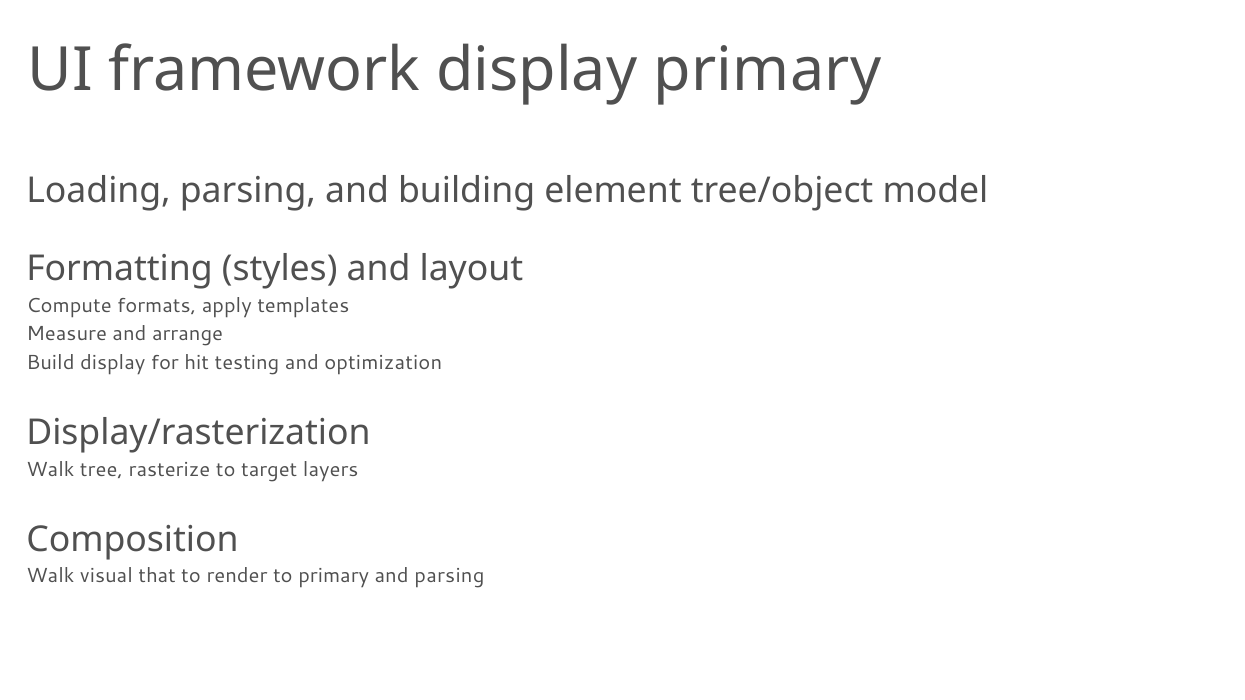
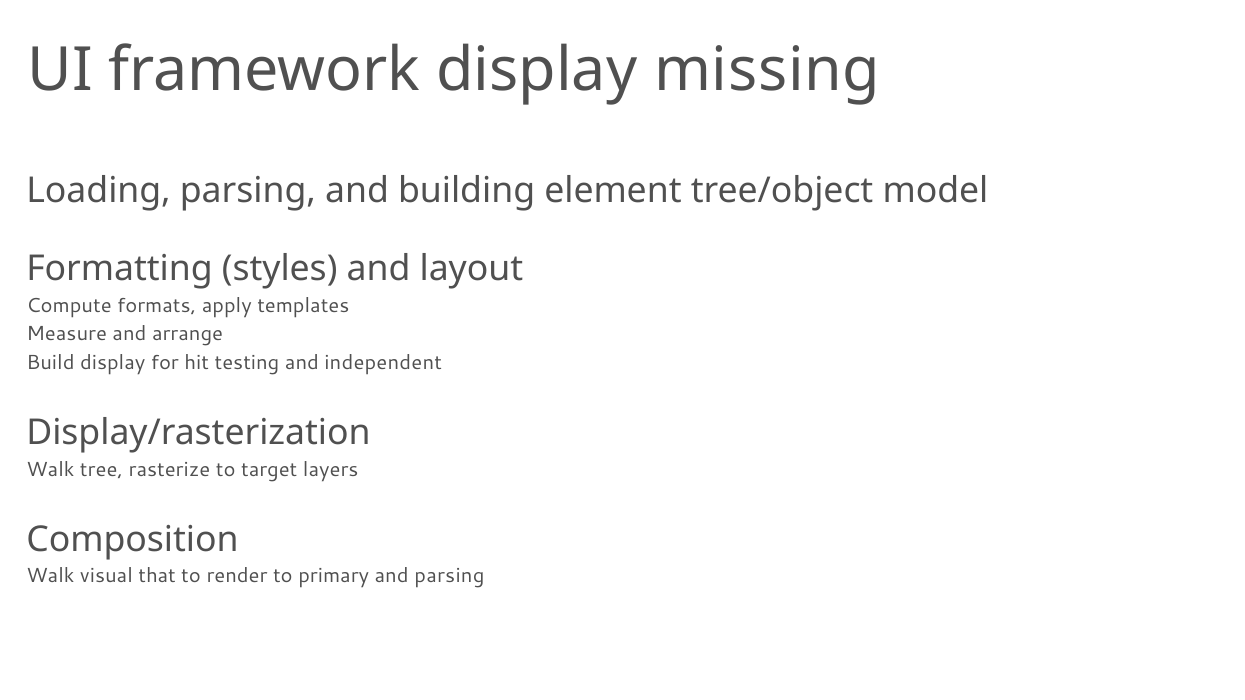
display primary: primary -> missing (767, 71)
optimization: optimization -> independent (383, 363)
